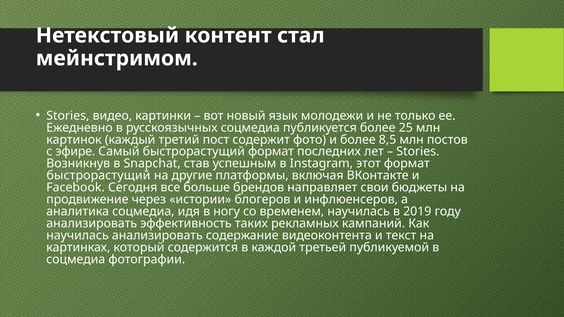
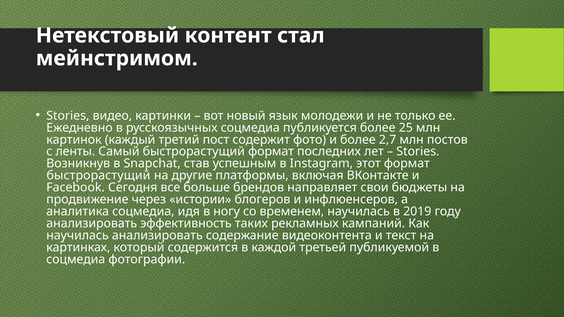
8,5: 8,5 -> 2,7 (388, 140)
эфире: эфире -> ленты (75, 152)
